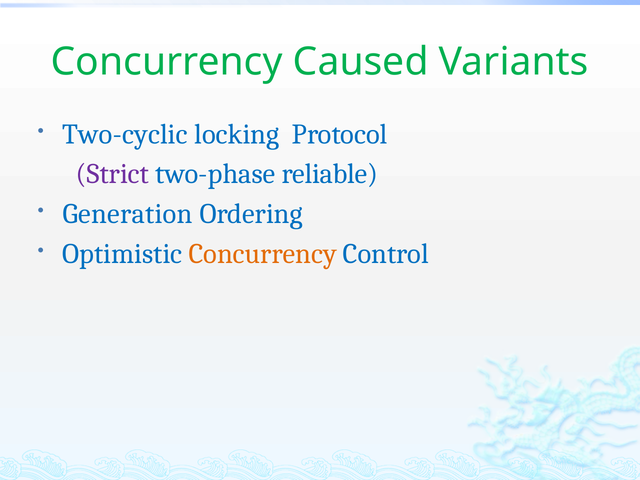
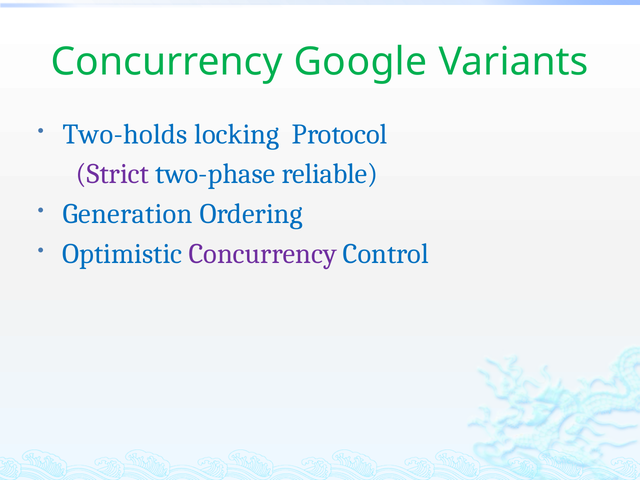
Caused: Caused -> Google (361, 62)
Two-cyclic: Two-cyclic -> Two-holds (125, 134)
Concurrency colour: orange -> purple (263, 254)
